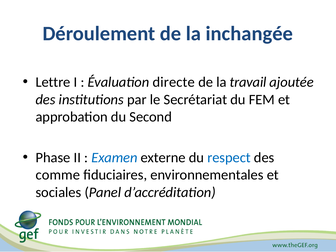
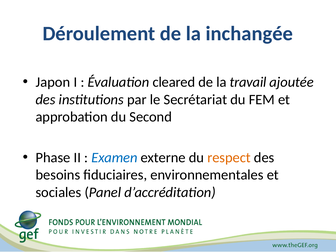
Lettre: Lettre -> Japon (53, 82)
directe: directe -> cleared (174, 82)
respect colour: blue -> orange (229, 158)
comme: comme -> besoins (58, 175)
